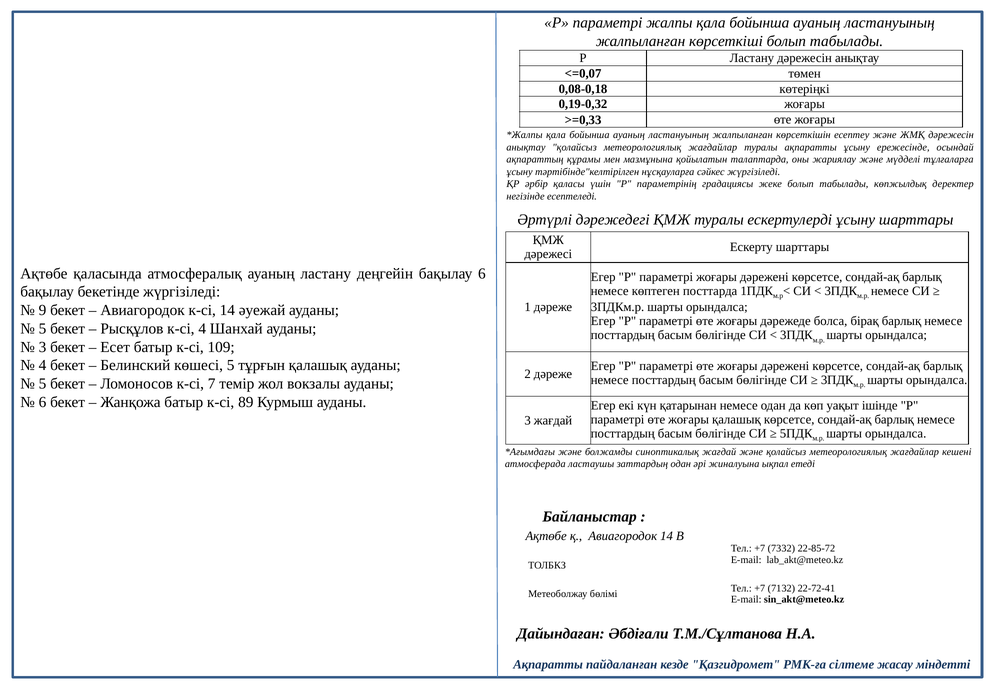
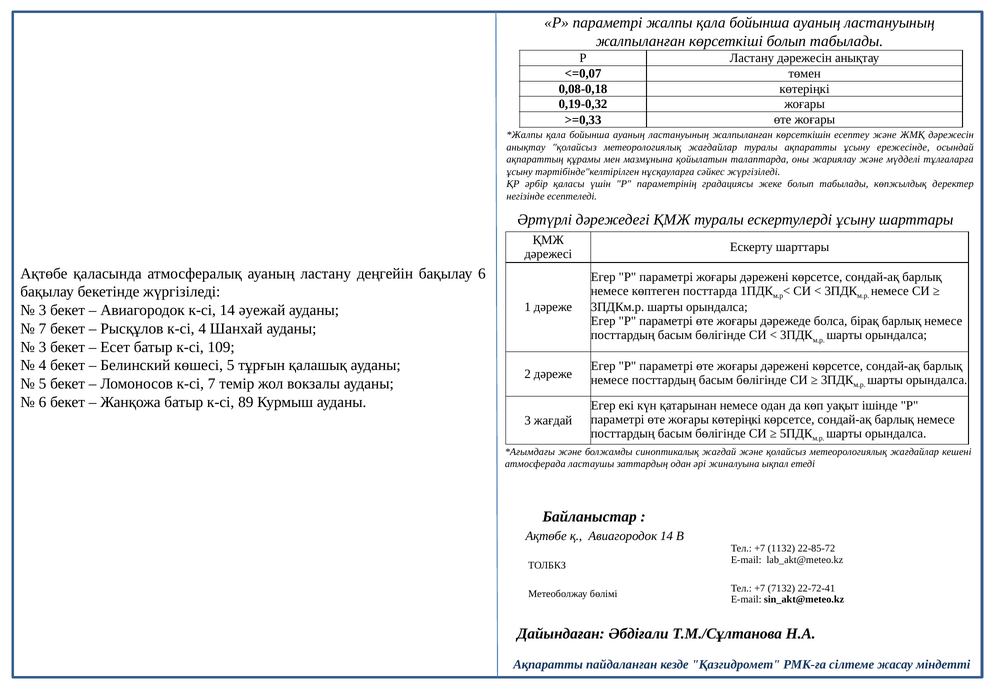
9: 9 -> 3 (43, 310)
5: 5 -> 7 (43, 329)
жоғары қалашық: қалашық -> көтеріңкі (736, 419)
7332: 7332 -> 1132 (781, 548)
